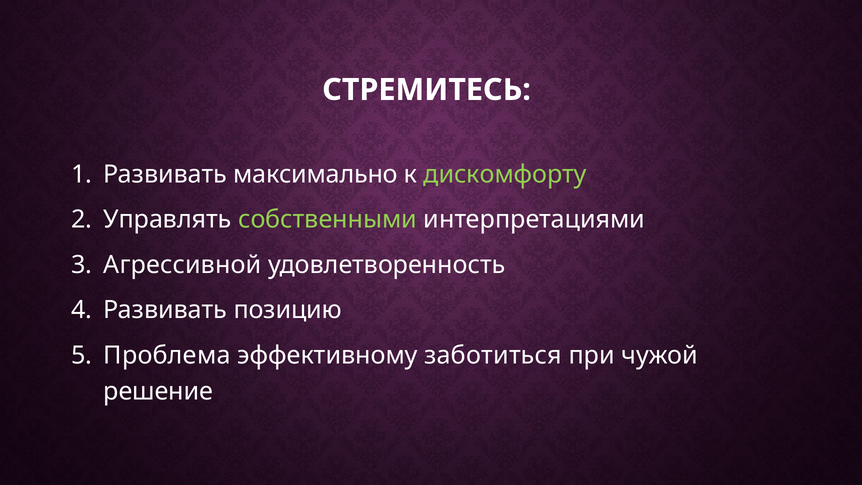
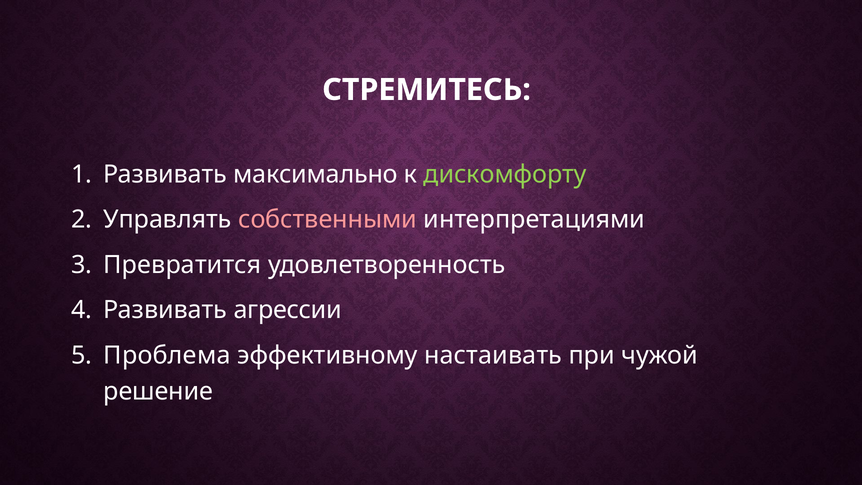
собственными colour: light green -> pink (328, 220)
Агрессивной: Агрессивной -> Превратится (182, 265)
позицию: позицию -> агрессии (288, 310)
заботиться: заботиться -> настаивать (493, 355)
